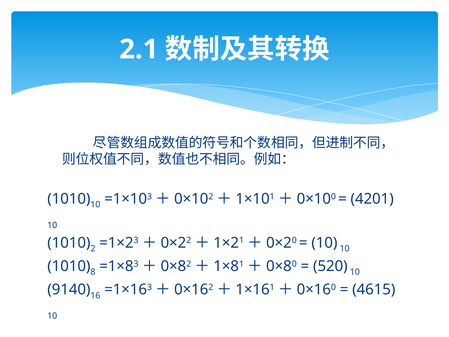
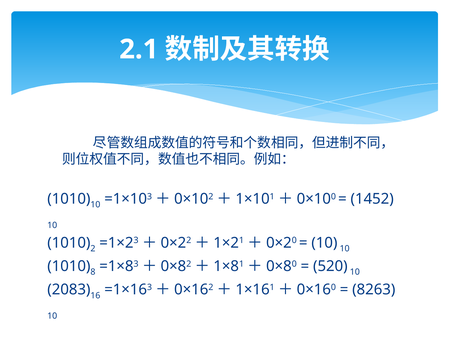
4201: 4201 -> 1452 (372, 199)
9140: 9140 -> 2083 (69, 289)
4615: 4615 -> 8263 (374, 289)
